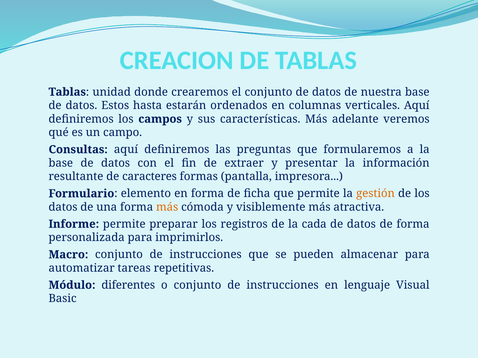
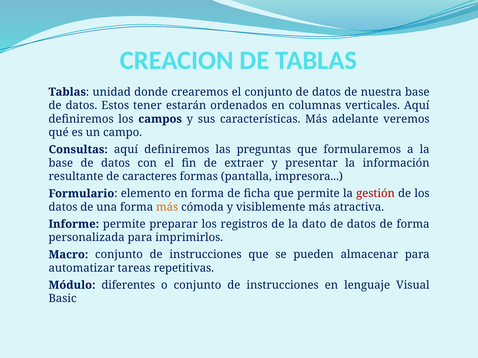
hasta: hasta -> tener (148, 106)
gestión colour: orange -> red (376, 194)
cada: cada -> dato (314, 224)
